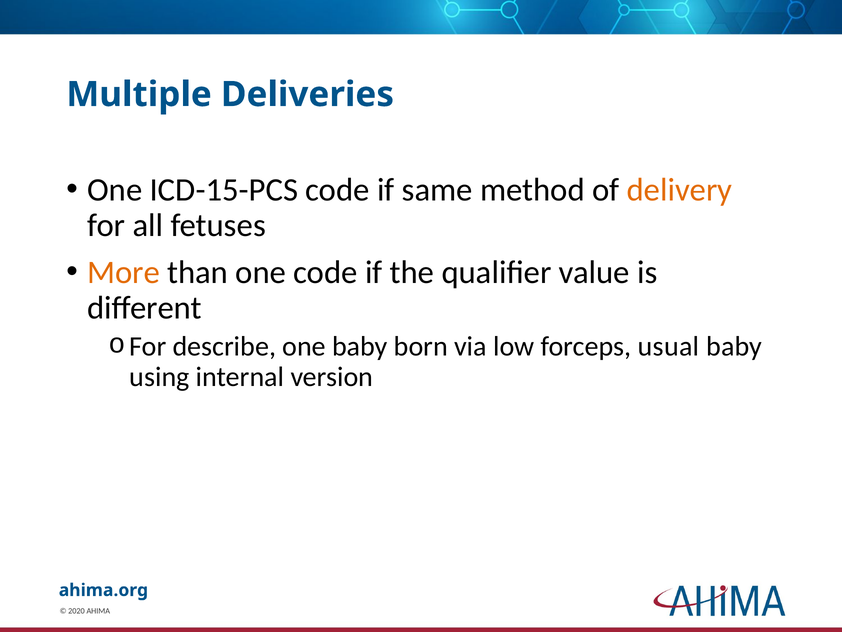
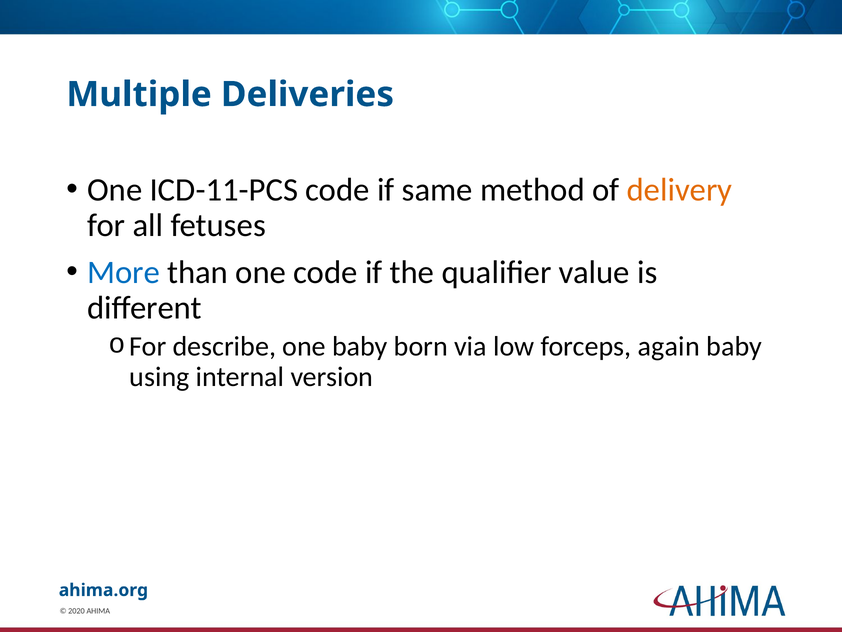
ICD-15-PCS: ICD-15-PCS -> ICD-11-PCS (224, 190)
More colour: orange -> blue (124, 272)
usual: usual -> again (669, 346)
